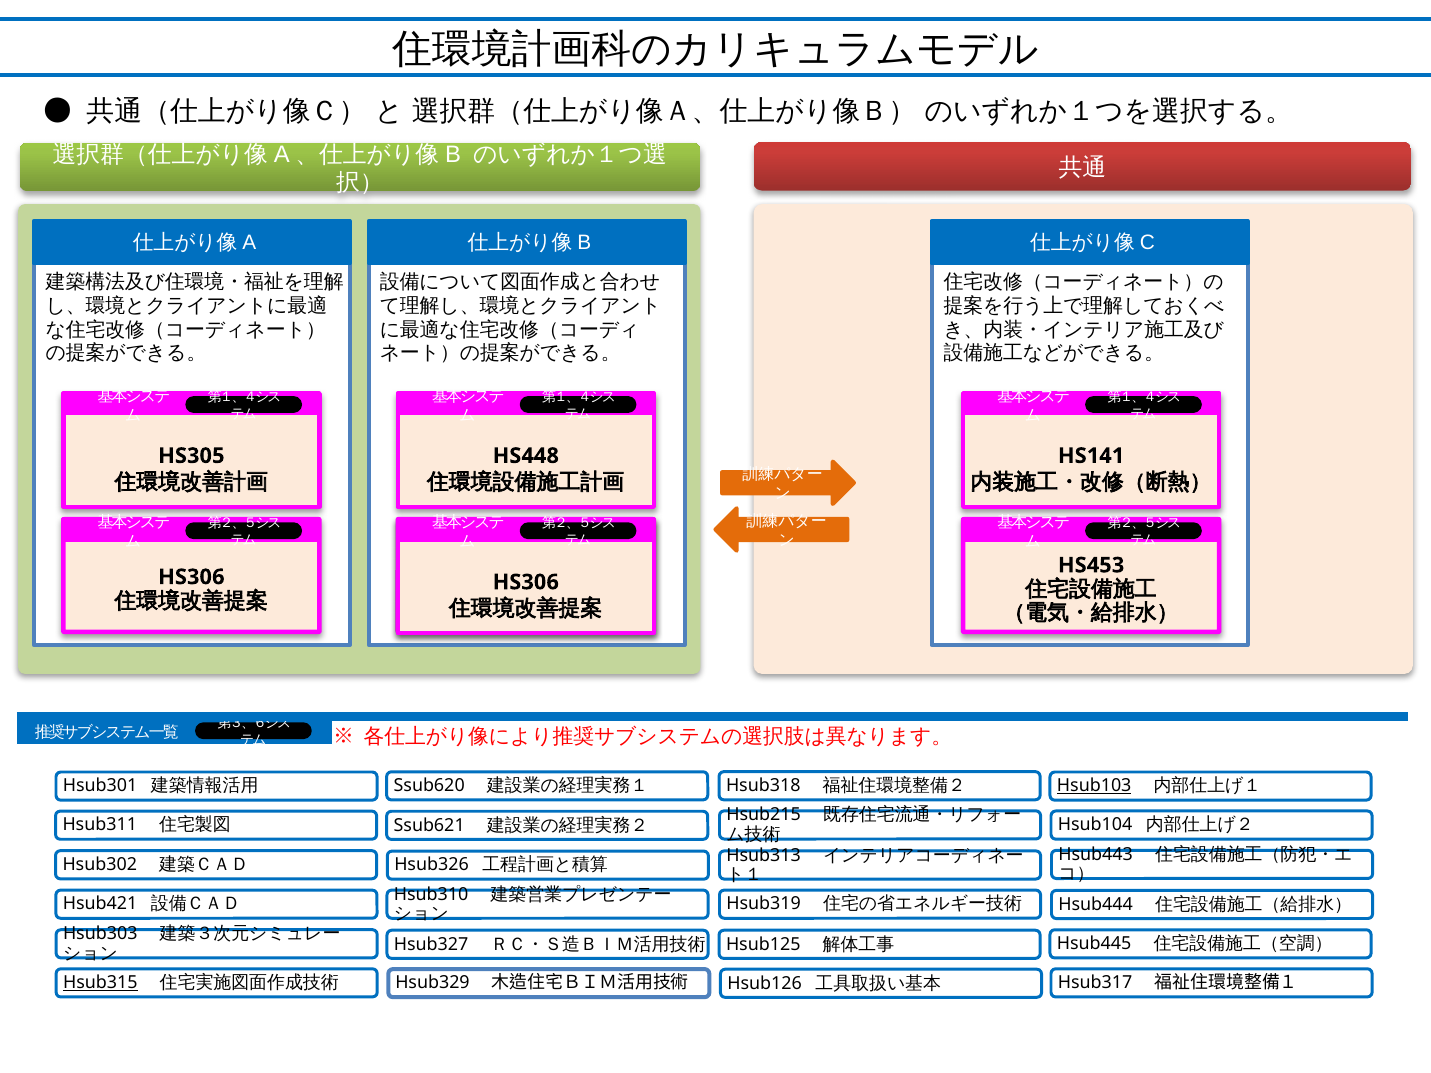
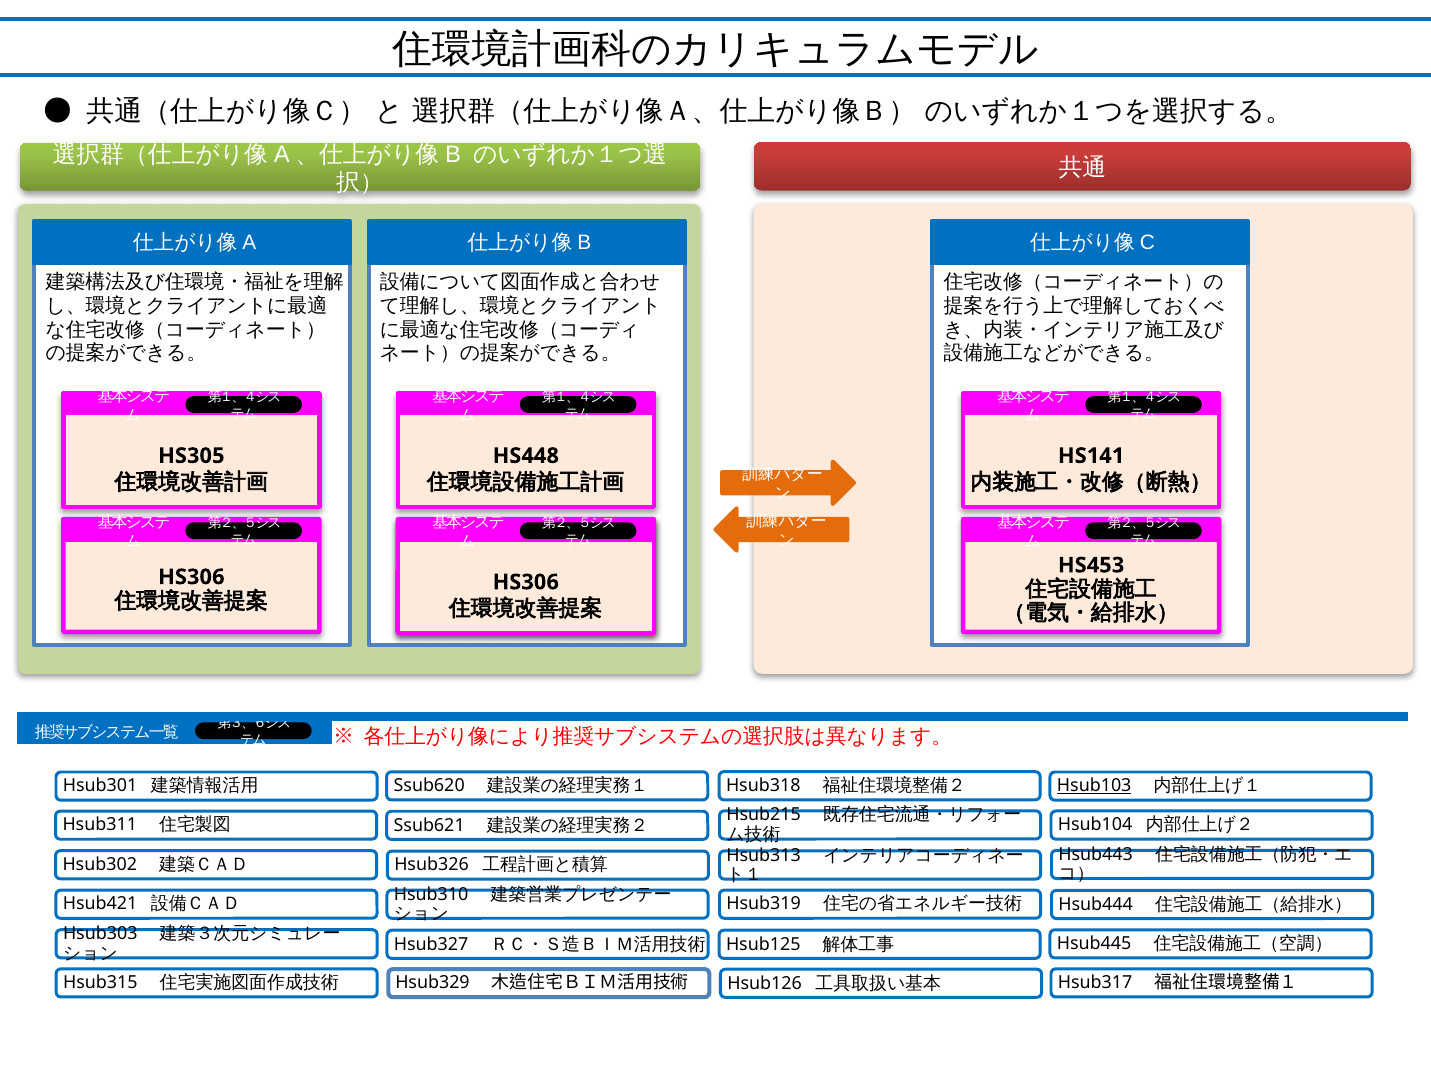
Hsub315 underline: present -> none (100, 983)
